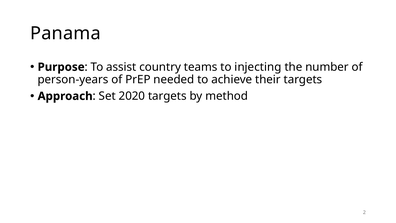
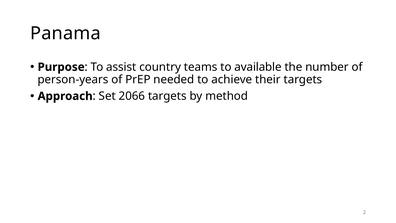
injecting: injecting -> available (258, 67)
2020: 2020 -> 2066 (132, 96)
